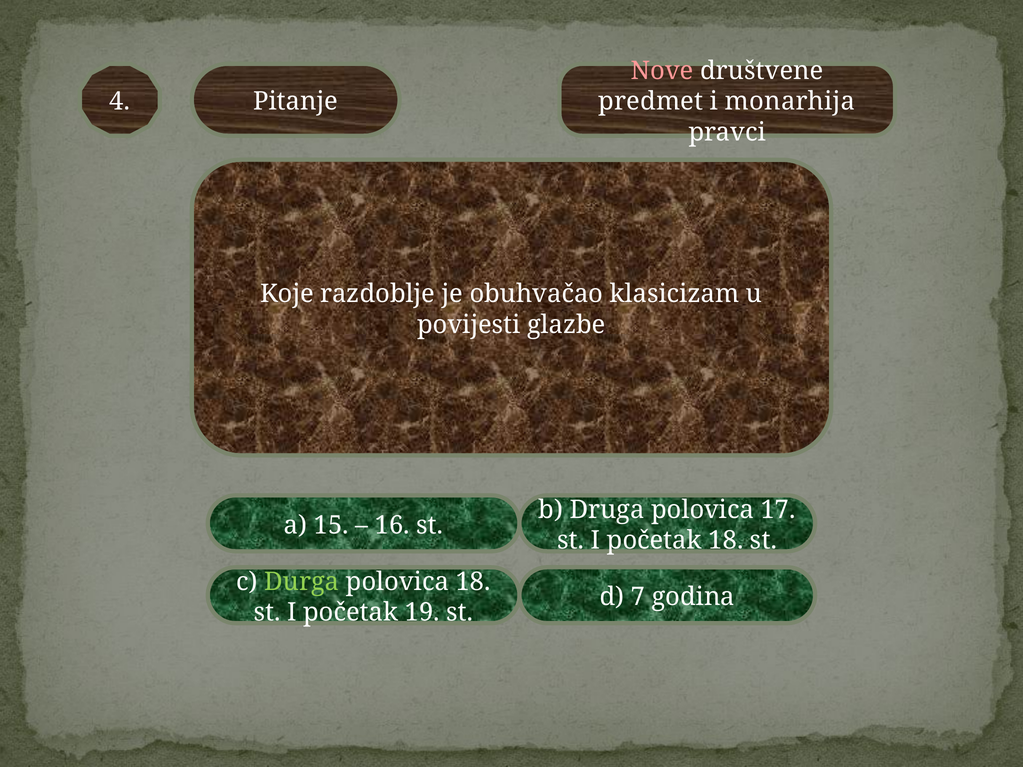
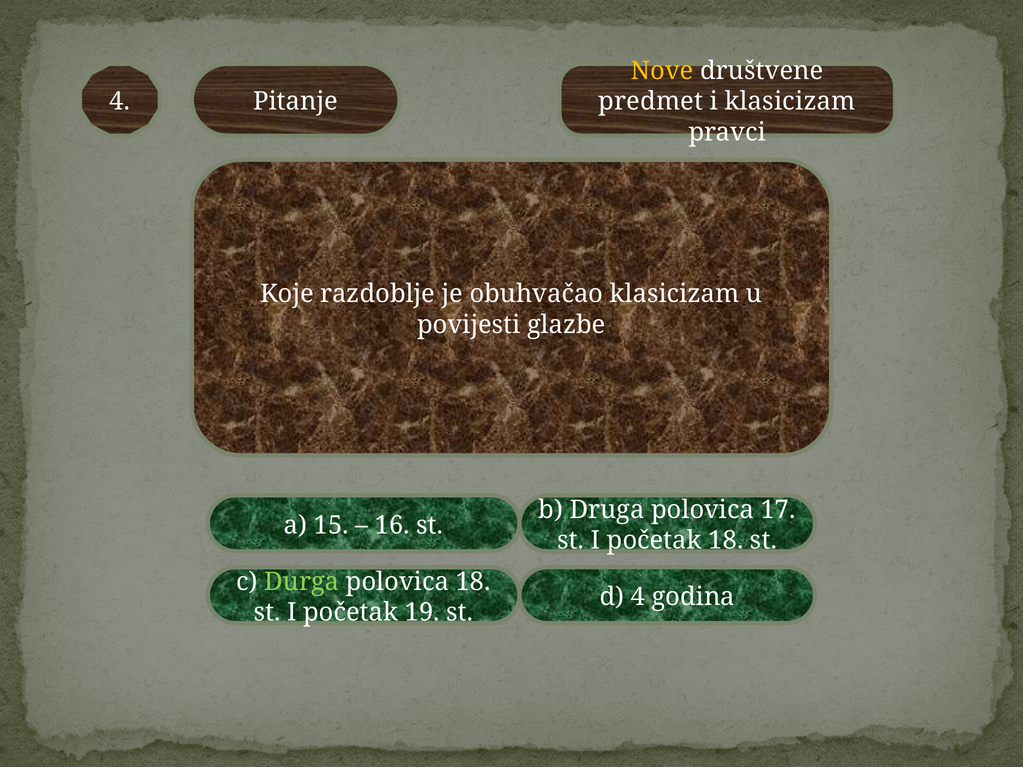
Nove colour: pink -> yellow (662, 71)
i monarhija: monarhija -> klasicizam (790, 102)
d 7: 7 -> 4 (638, 597)
